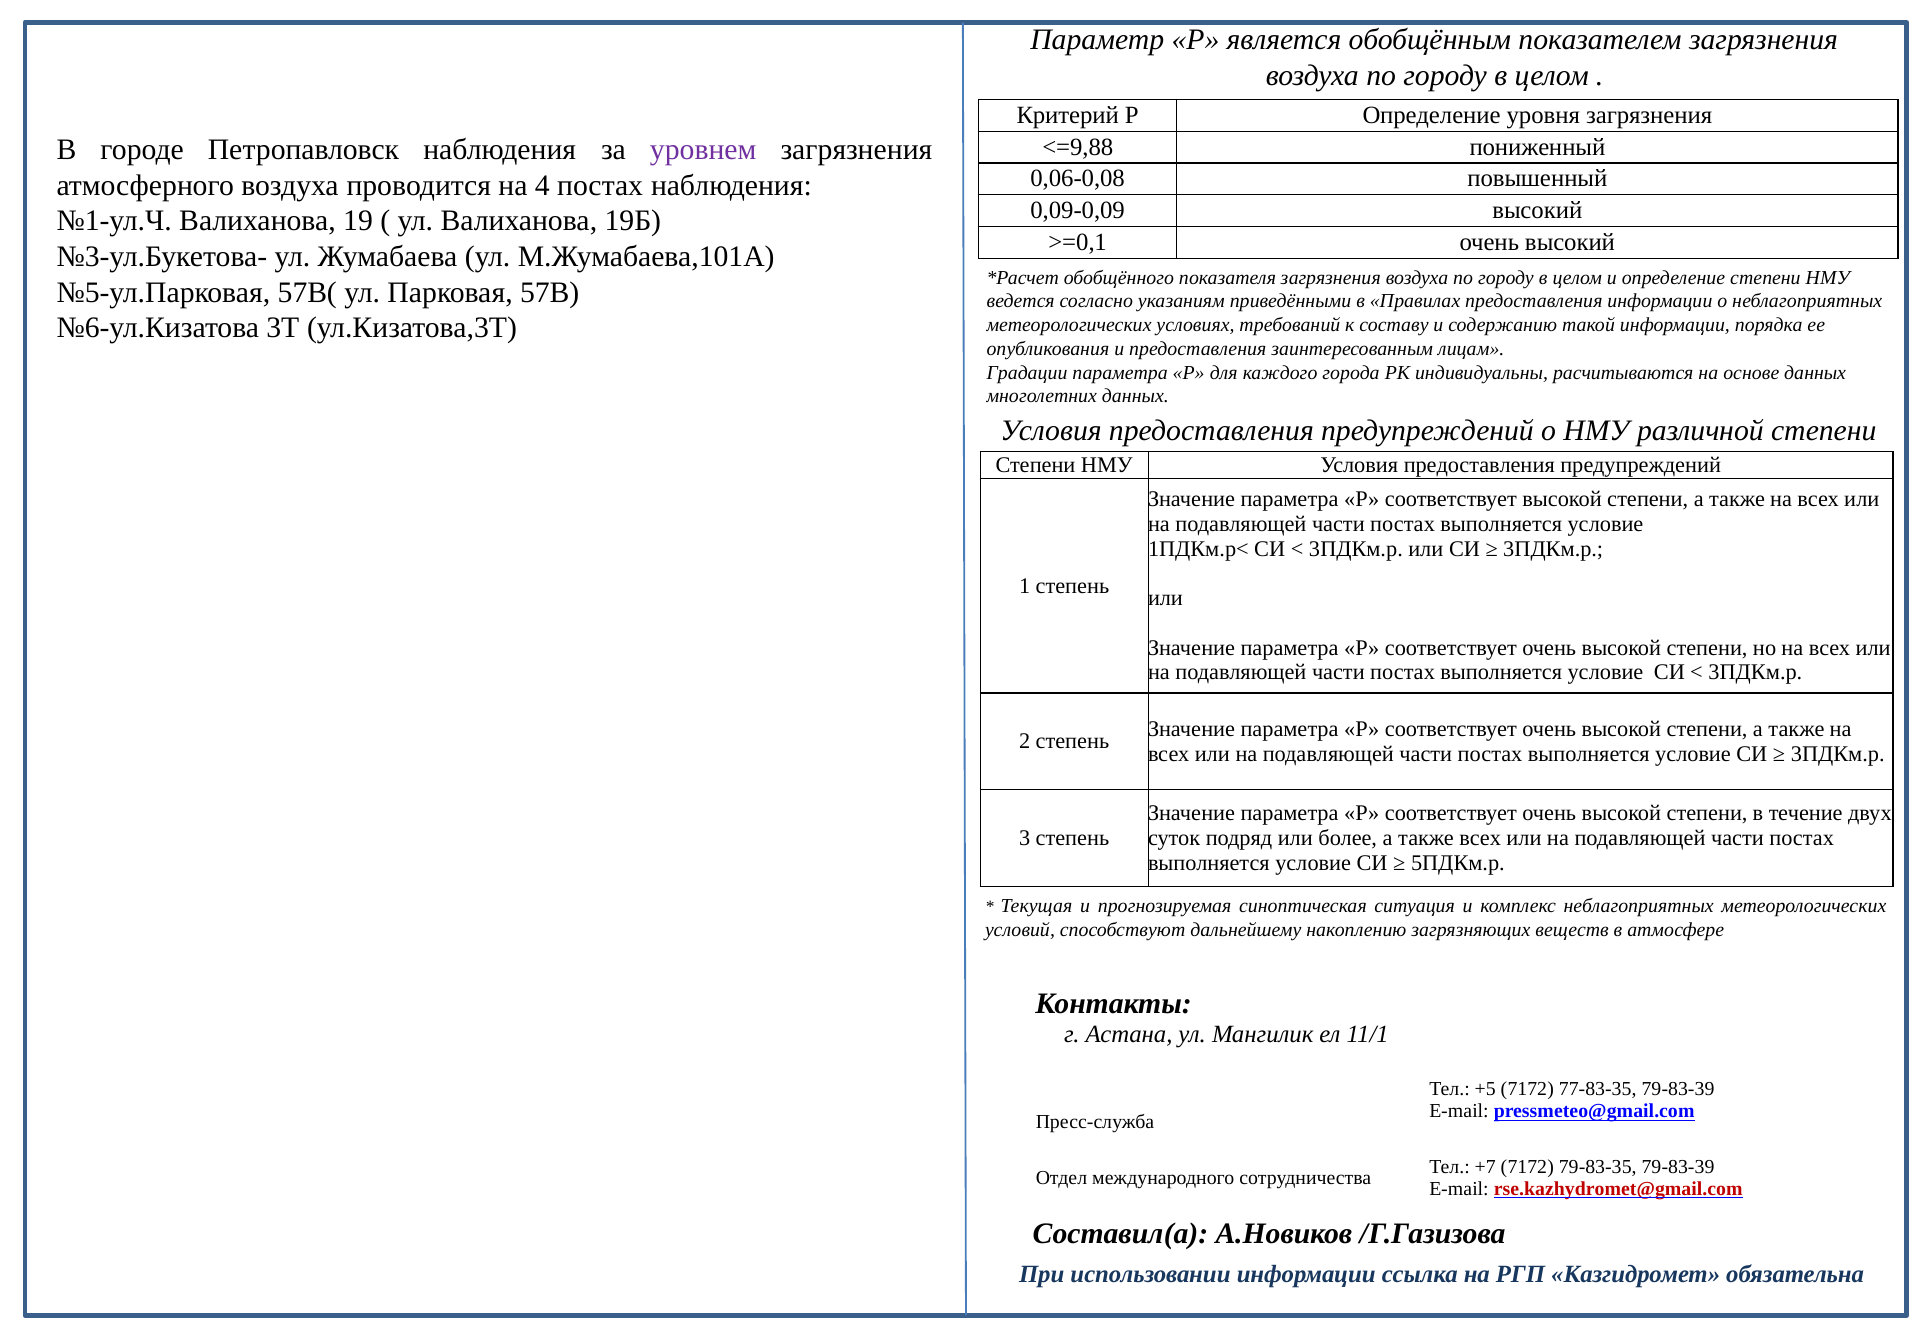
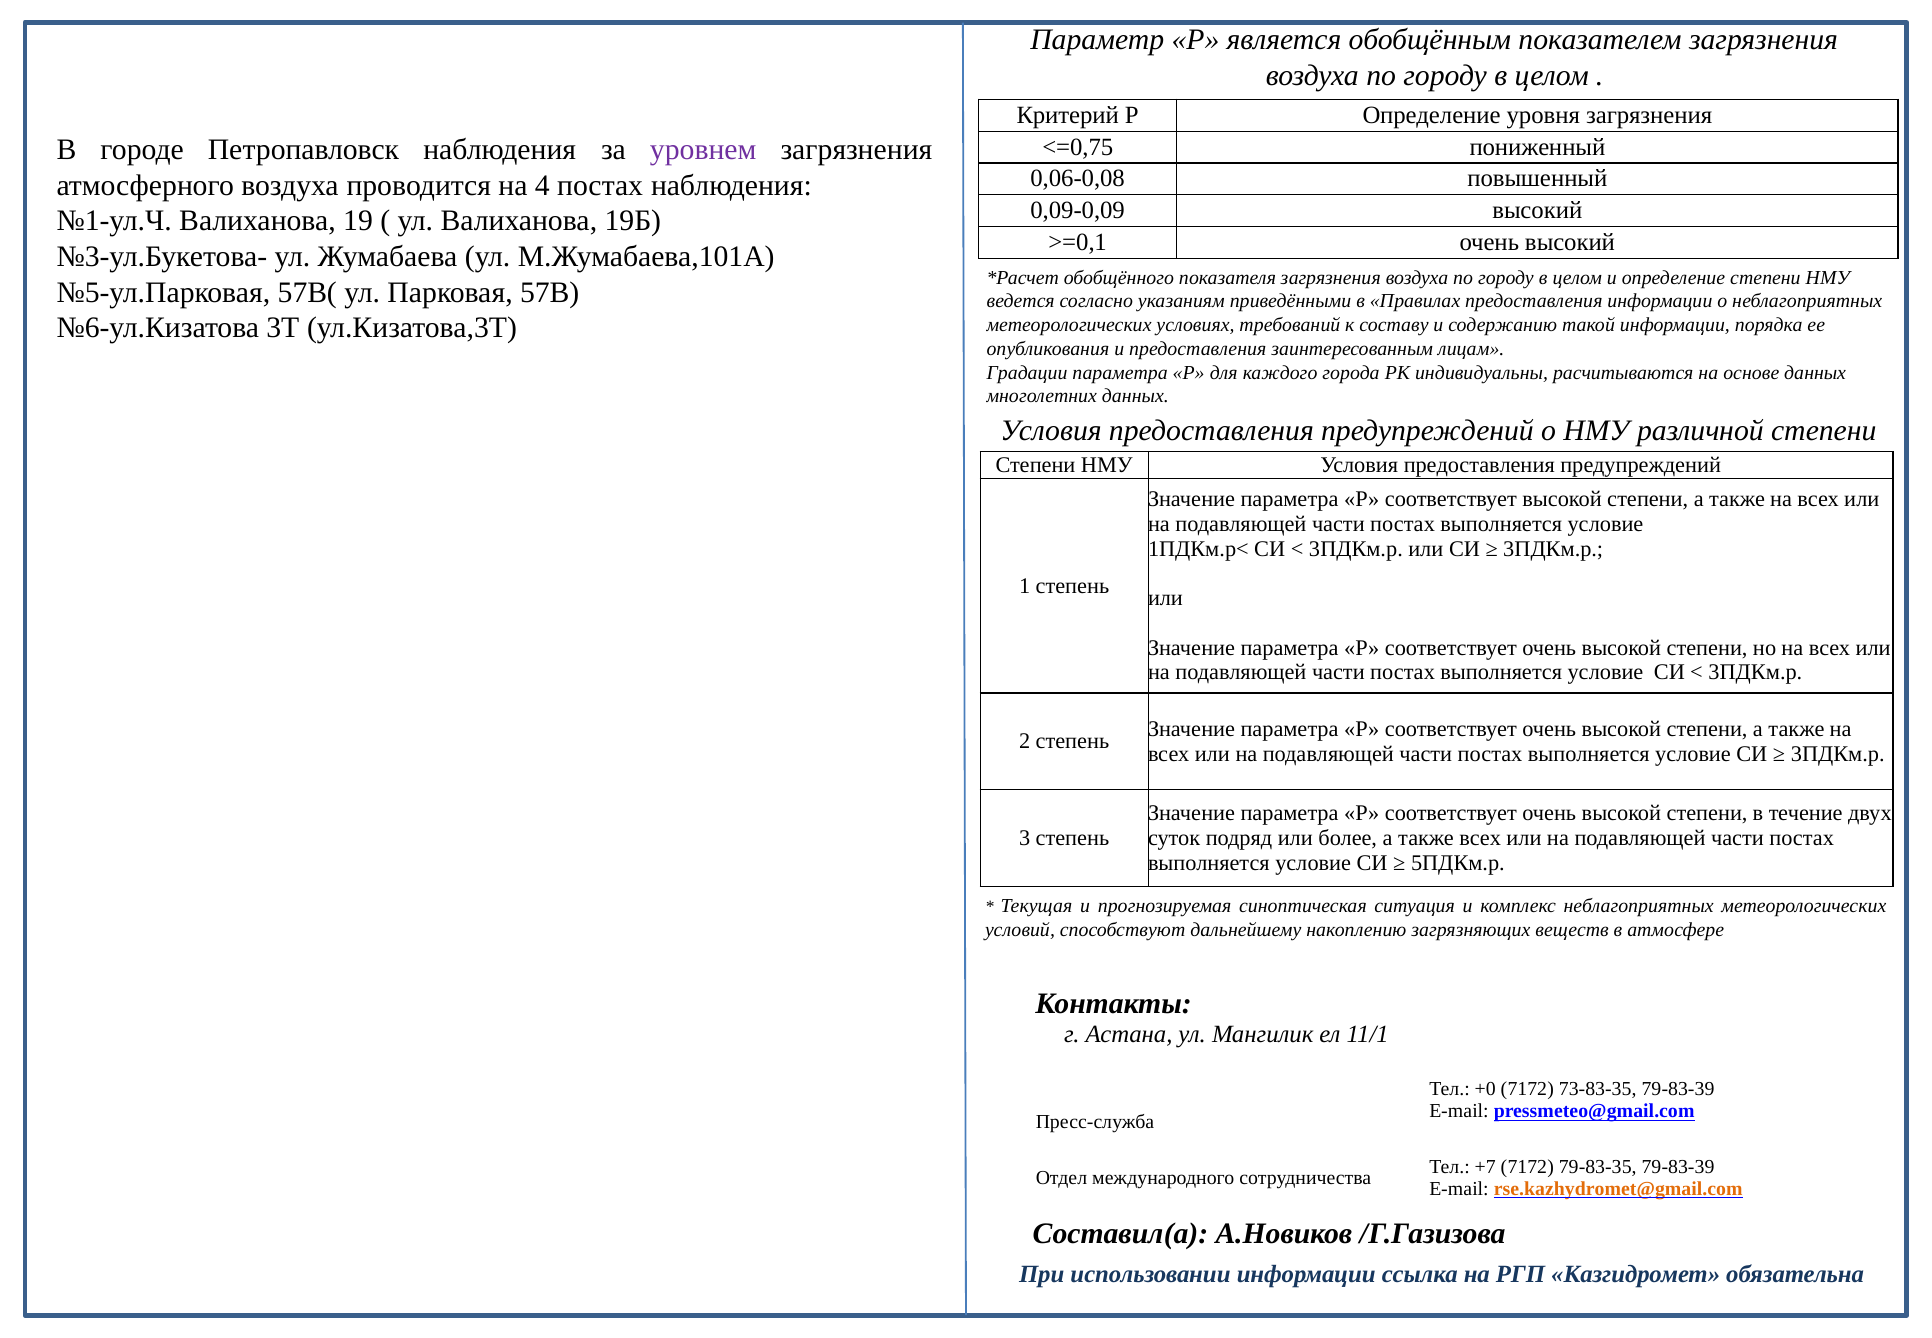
<=9,88: <=9,88 -> <=0,75 (1078, 147)
+5: +5 -> +0 (1485, 1089)
77-83-35: 77-83-35 -> 73-83-35 (1598, 1089)
rse.kazhydromet@gmail.com colour: red -> orange (1618, 1188)
